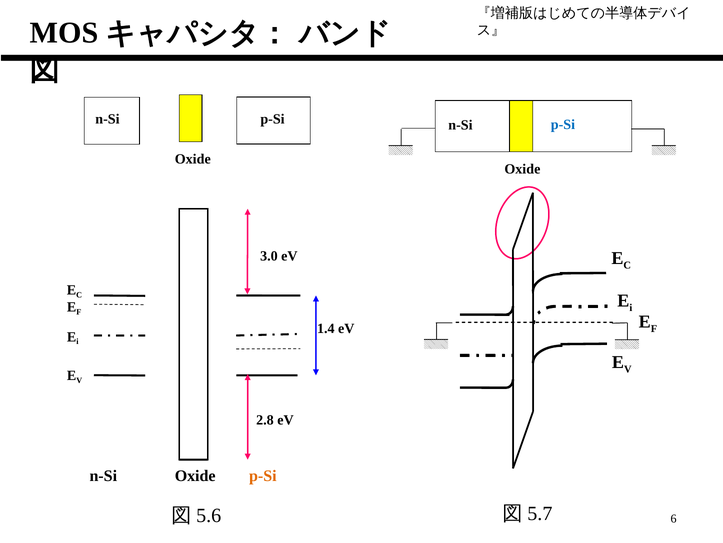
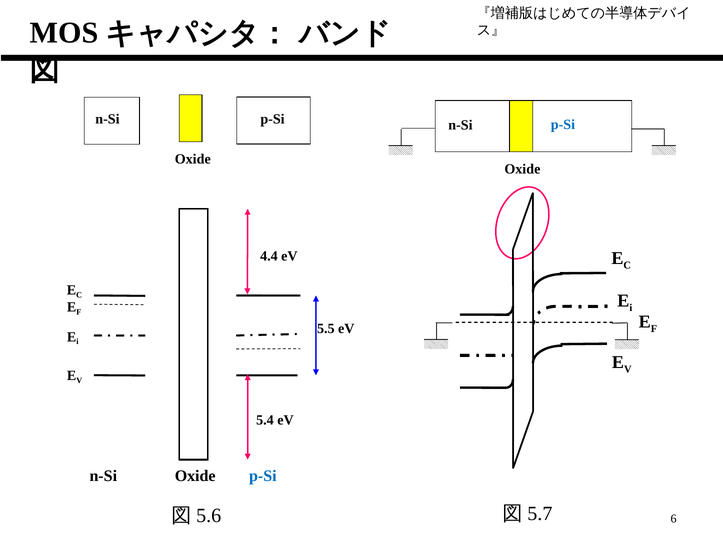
3.0: 3.0 -> 4.4 (269, 256)
1.4: 1.4 -> 5.5 (326, 328)
2.8: 2.8 -> 5.4 (265, 419)
p-Si colour: orange -> blue (263, 475)
